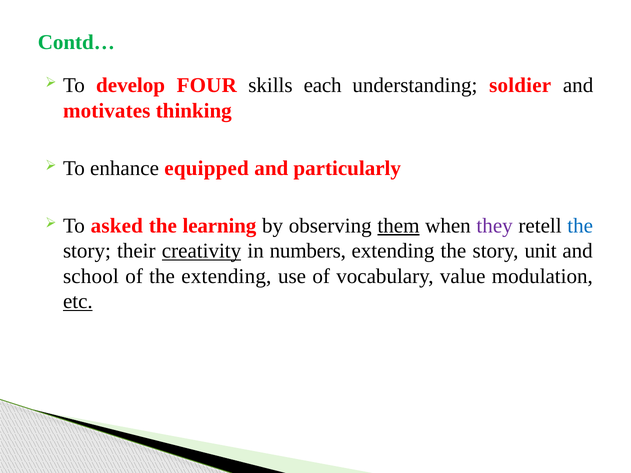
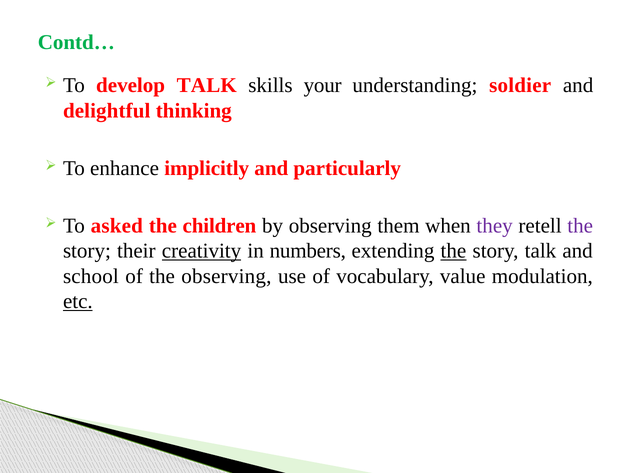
develop FOUR: FOUR -> TALK (207, 86)
each: each -> your (323, 86)
motivates: motivates -> delightful (107, 111)
equipped: equipped -> implicitly (207, 168)
learning: learning -> children (219, 226)
them underline: present -> none (398, 226)
the colour: blue -> purple (580, 226)
the underline: none -> present (453, 251)
story unit: unit -> talk (540, 251)
the extending: extending -> observing (226, 276)
